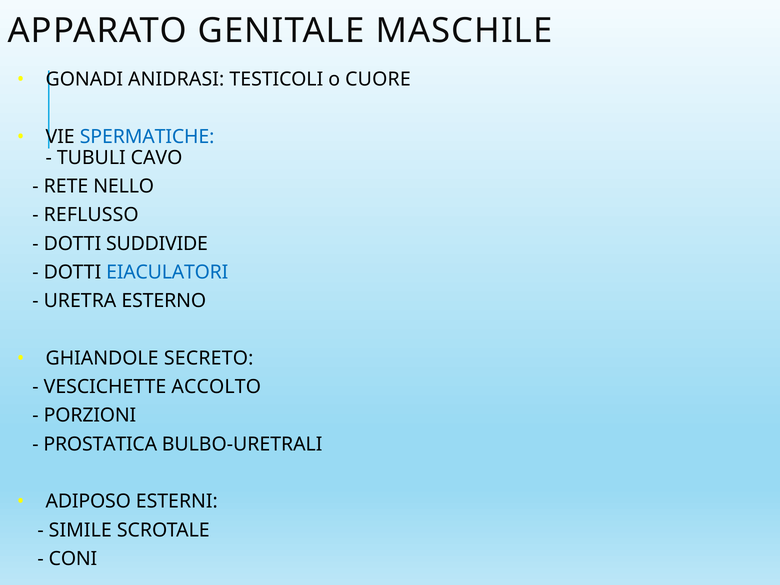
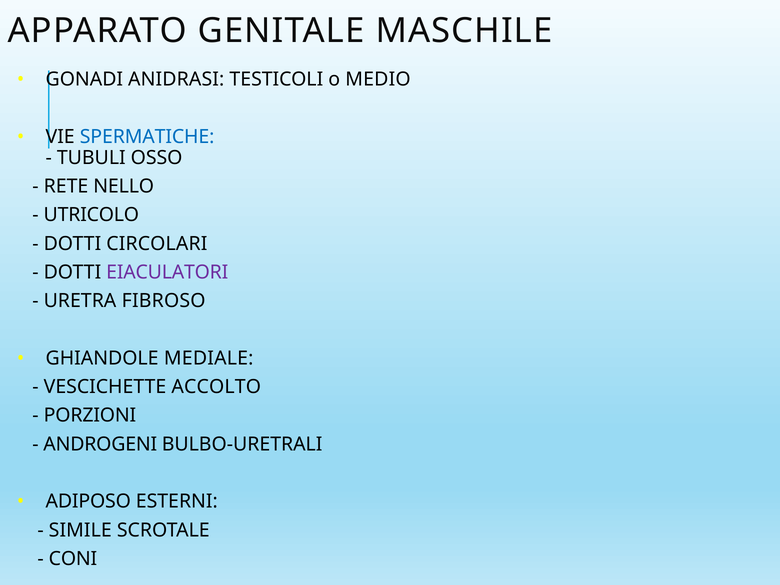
CUORE: CUORE -> MEDIO (378, 79)
CAVO: CAVO -> OSSO (157, 158)
REFLUSSO: REFLUSSO -> UTRICOLO (91, 215)
SUDDIVIDE: SUDDIVIDE -> CIRCOLARI (157, 244)
EIACULATORI colour: blue -> purple (167, 272)
ESTERNO: ESTERNO -> FIBROSO (164, 301)
SECRETO: SECRETO -> MEDIALE (209, 358)
PROSTATICA: PROSTATICA -> ANDROGENI (100, 444)
